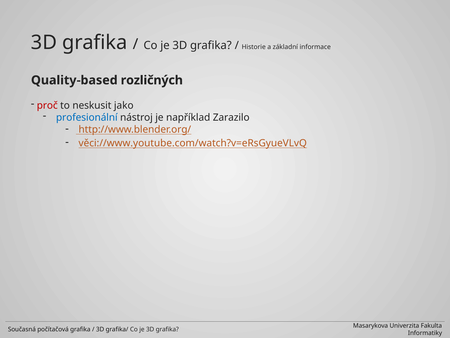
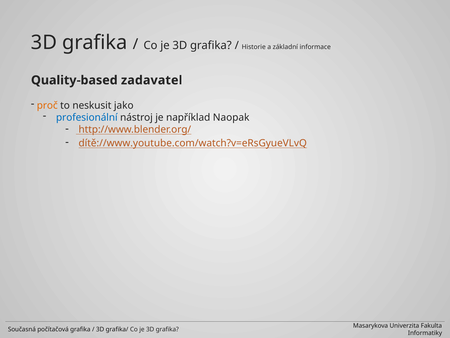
rozličných: rozličných -> zadavatel (152, 80)
proč colour: red -> orange (47, 105)
Zarazilo: Zarazilo -> Naopak (231, 117)
věci://www.youtube.com/watch?v=eRsGyueVLvQ: věci://www.youtube.com/watch?v=eRsGyueVLvQ -> dítě://www.youtube.com/watch?v=eRsGyueVLvQ (193, 143)
